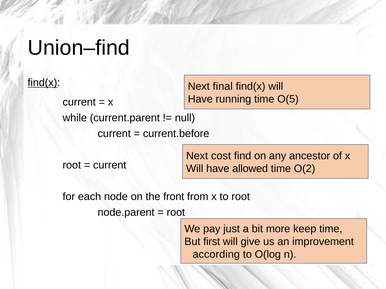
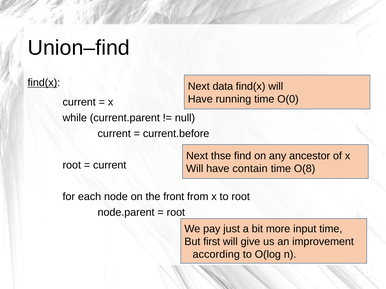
final: final -> data (223, 86)
O(5: O(5 -> O(0 (288, 99)
cost: cost -> thse (221, 156)
allowed: allowed -> contain (250, 169)
O(2: O(2 -> O(8 (305, 169)
keep: keep -> input (305, 229)
